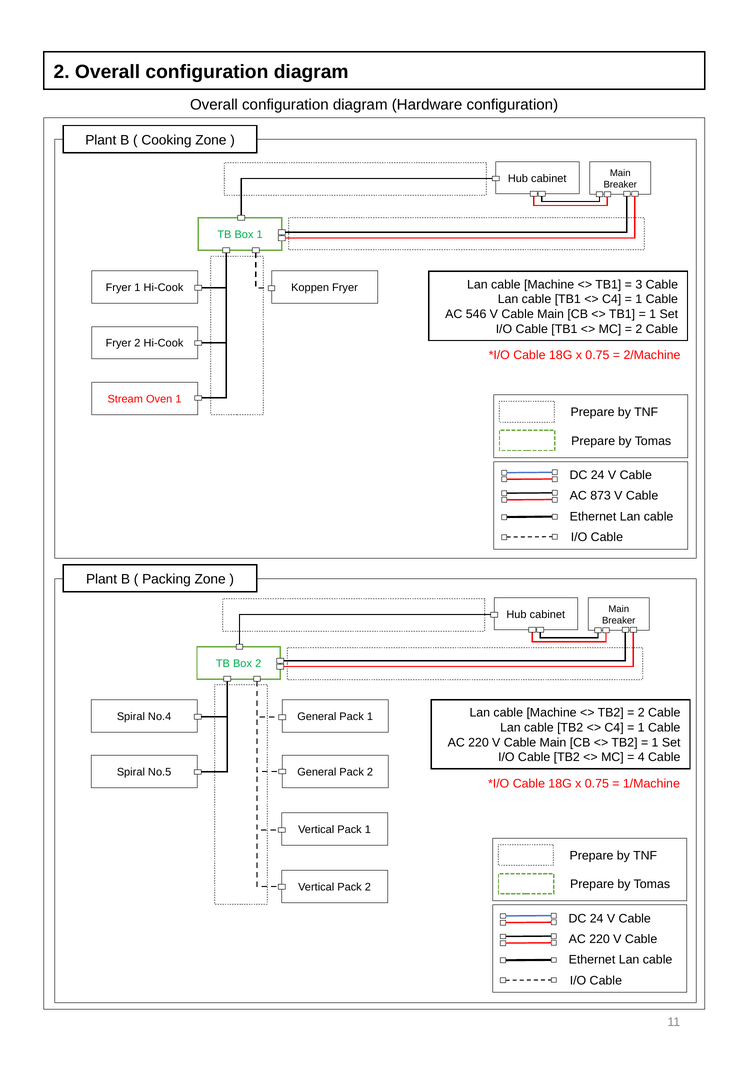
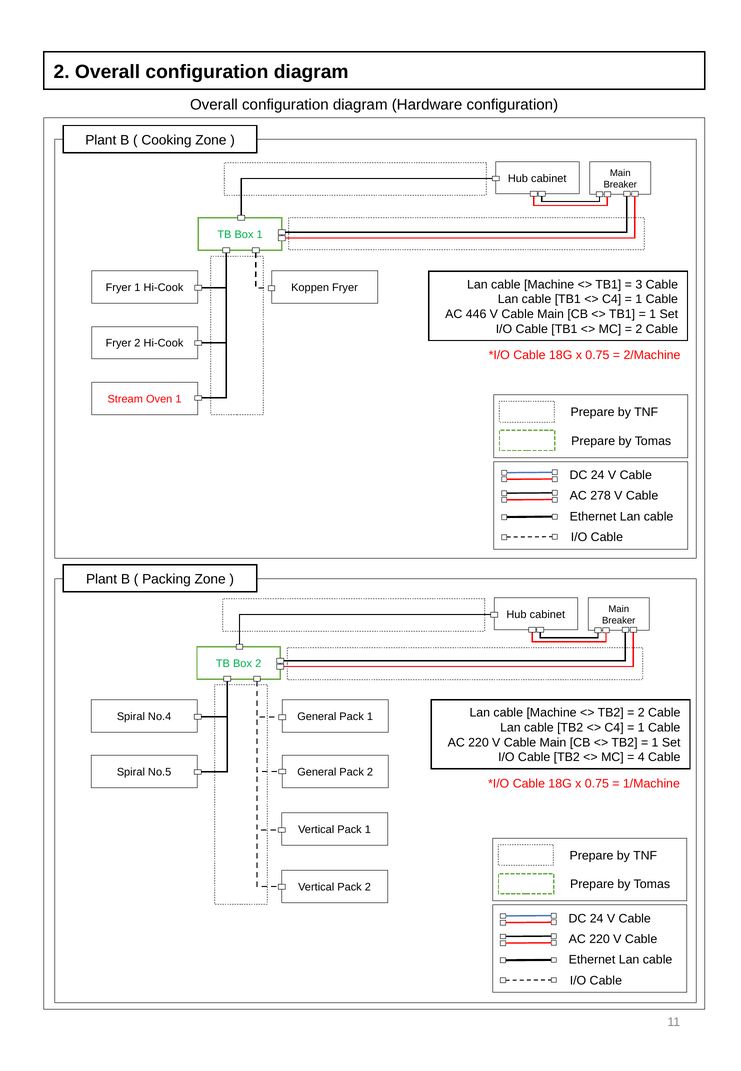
546: 546 -> 446 (476, 314)
873: 873 -> 278 (601, 496)
